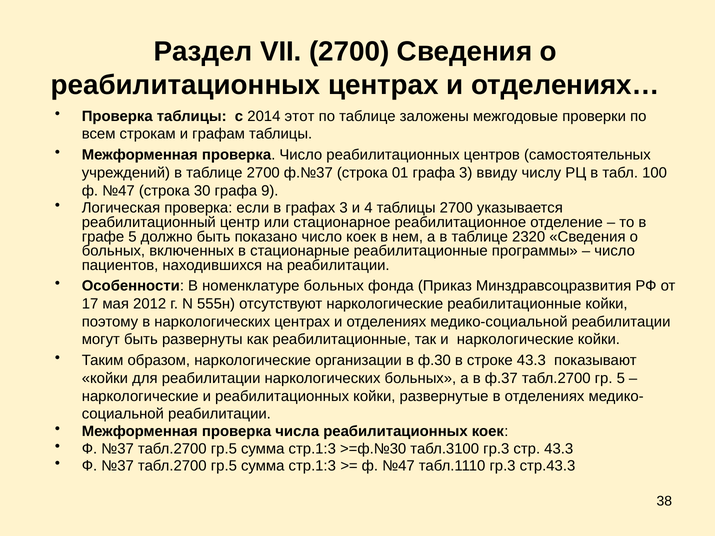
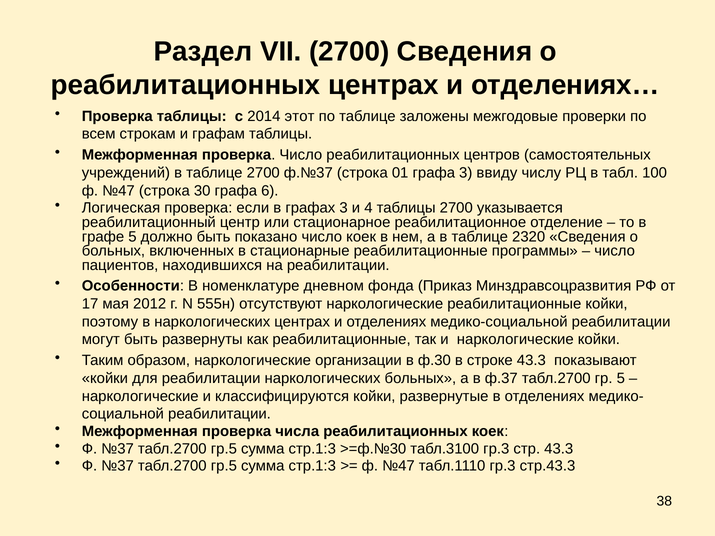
9: 9 -> 6 (270, 191)
номенклатуре больных: больных -> дневном (334, 286)
и реабилитационных: реабилитационных -> классифицируются (282, 396)
